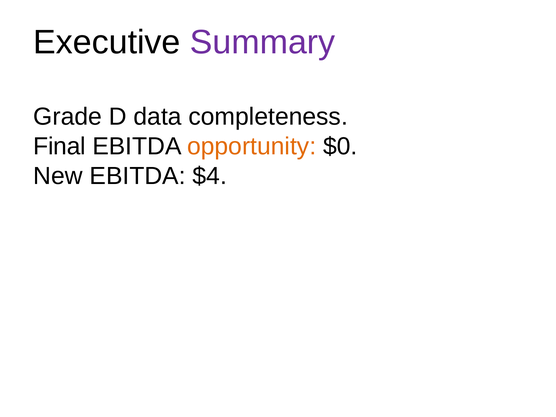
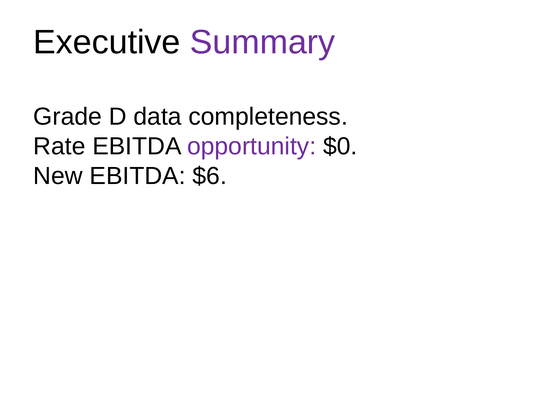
Final: Final -> Rate (59, 146)
opportunity colour: orange -> purple (252, 146)
$4: $4 -> $6 (210, 176)
